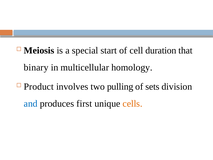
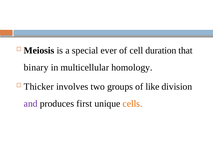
start: start -> ever (109, 50)
Product: Product -> Thicker (39, 86)
pulling: pulling -> groups (120, 86)
sets: sets -> like (152, 86)
and colour: blue -> purple (31, 104)
